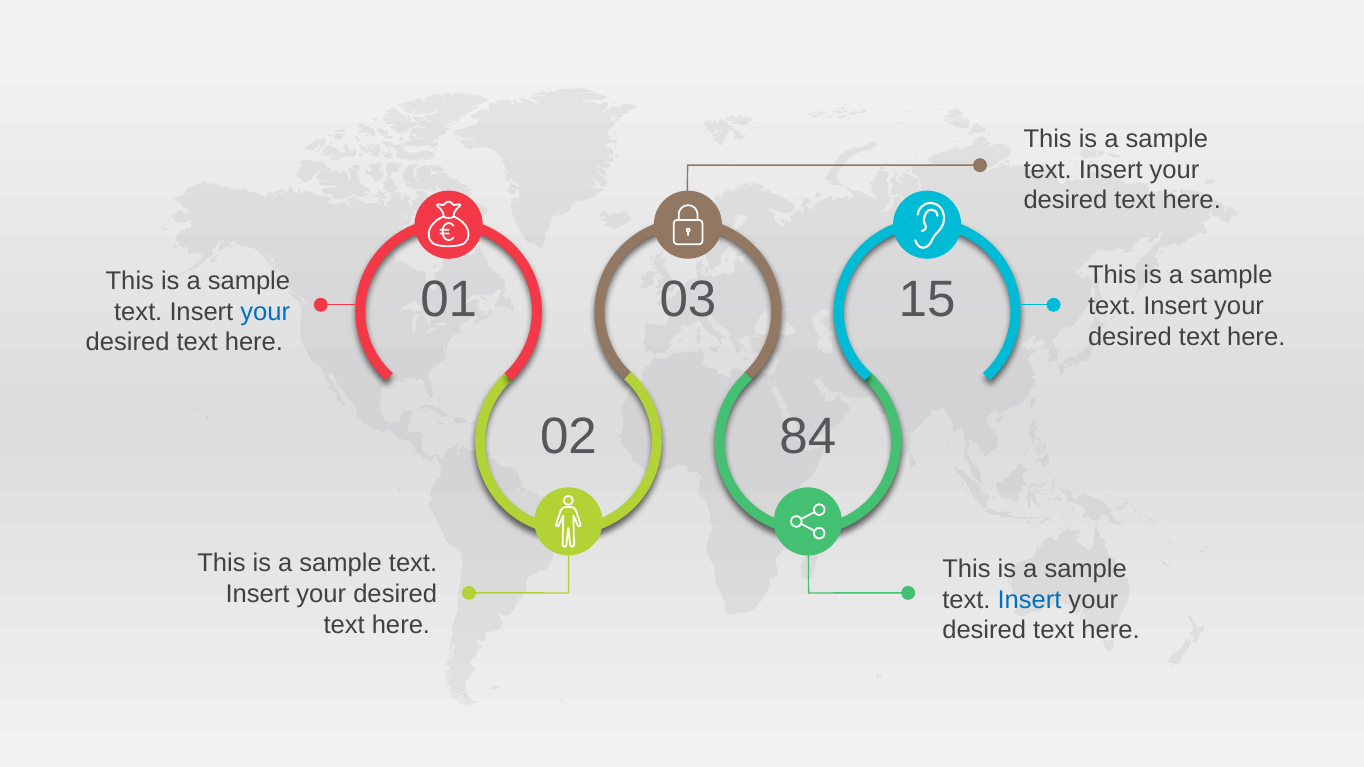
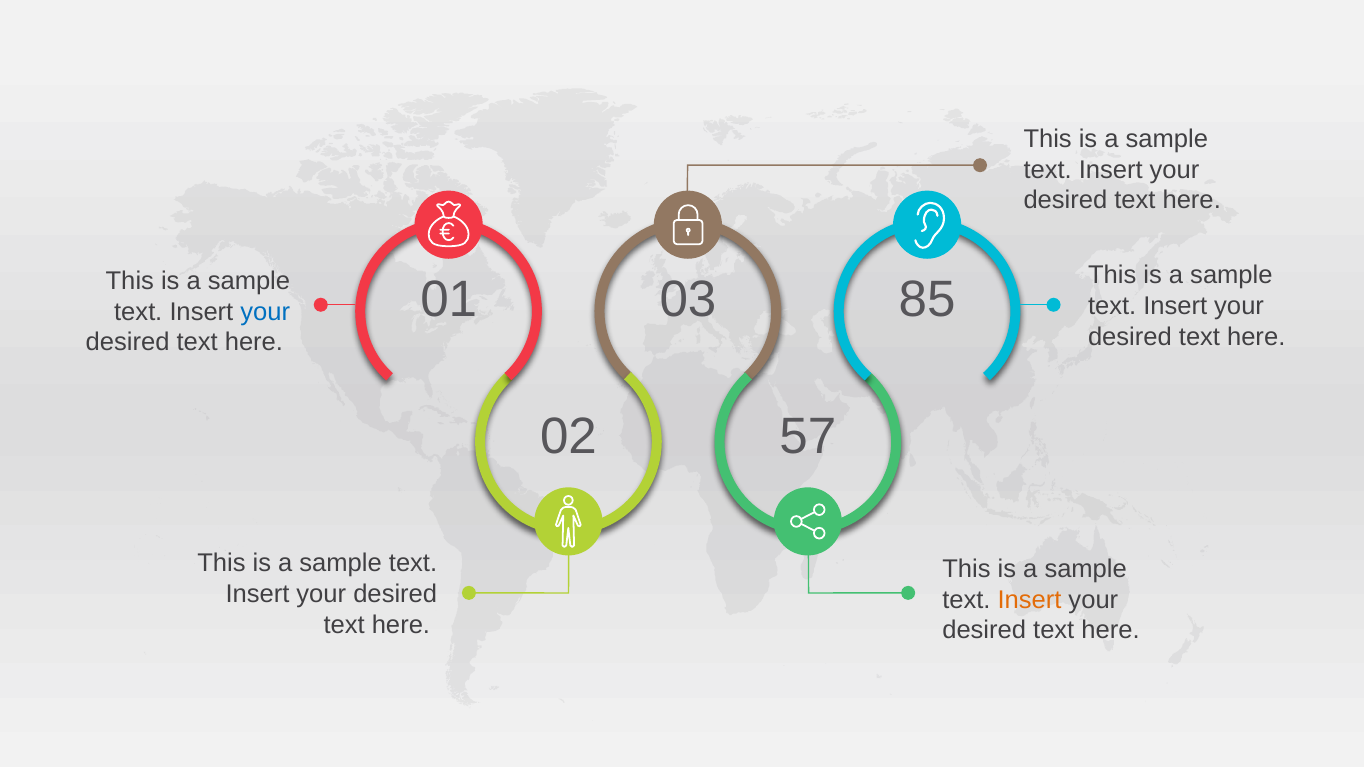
15: 15 -> 85 (927, 299)
84: 84 -> 57 (808, 437)
Insert colour: blue -> orange (1030, 600)
